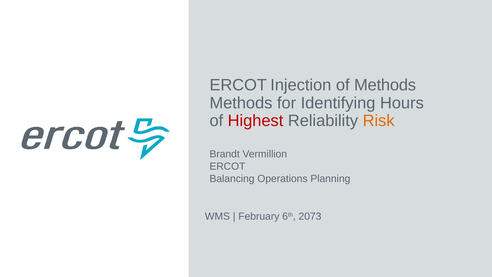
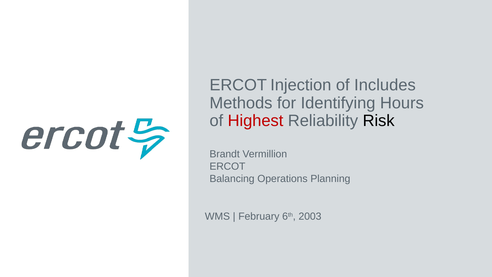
of Methods: Methods -> Includes (385, 85)
Risk colour: orange -> black (379, 121)
2073: 2073 -> 2003 (310, 216)
